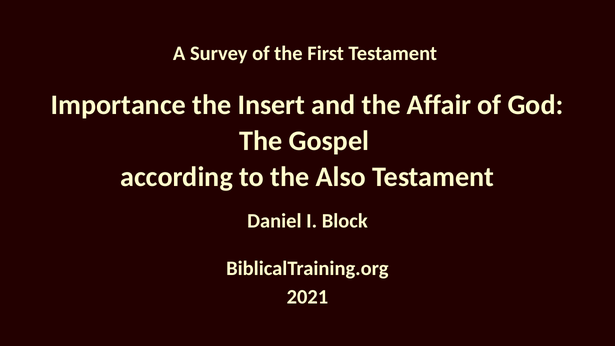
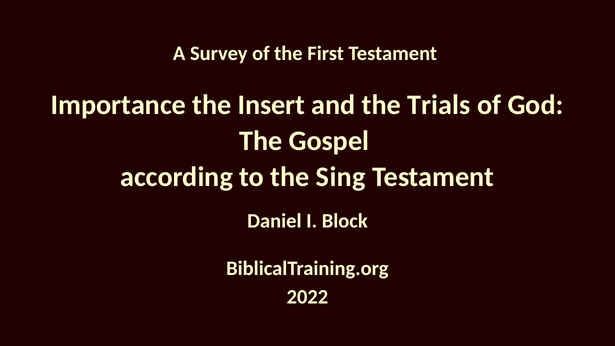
Affair: Affair -> Trials (439, 105)
Also: Also -> Sing (341, 177)
2021: 2021 -> 2022 (307, 297)
